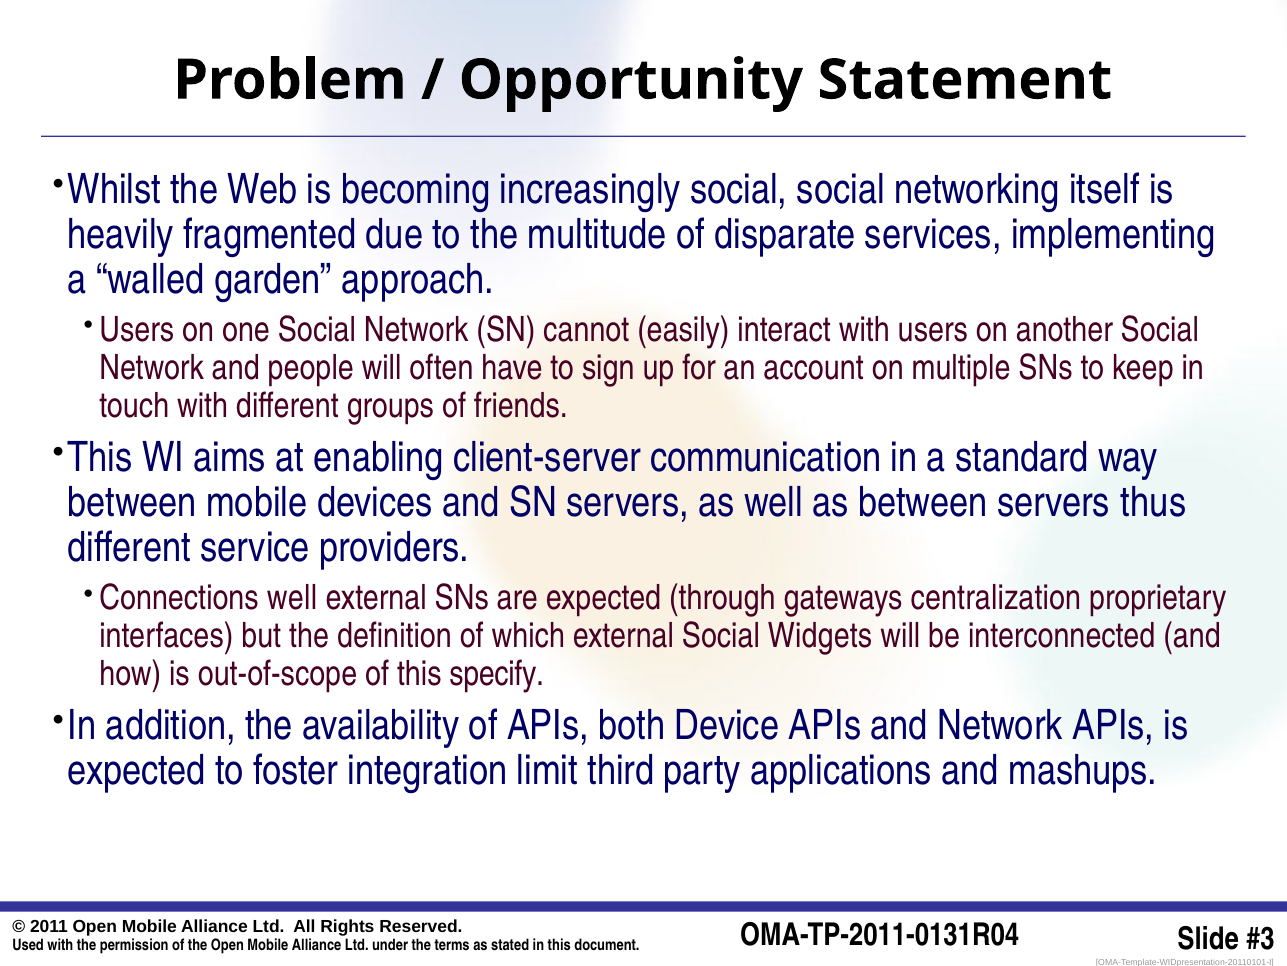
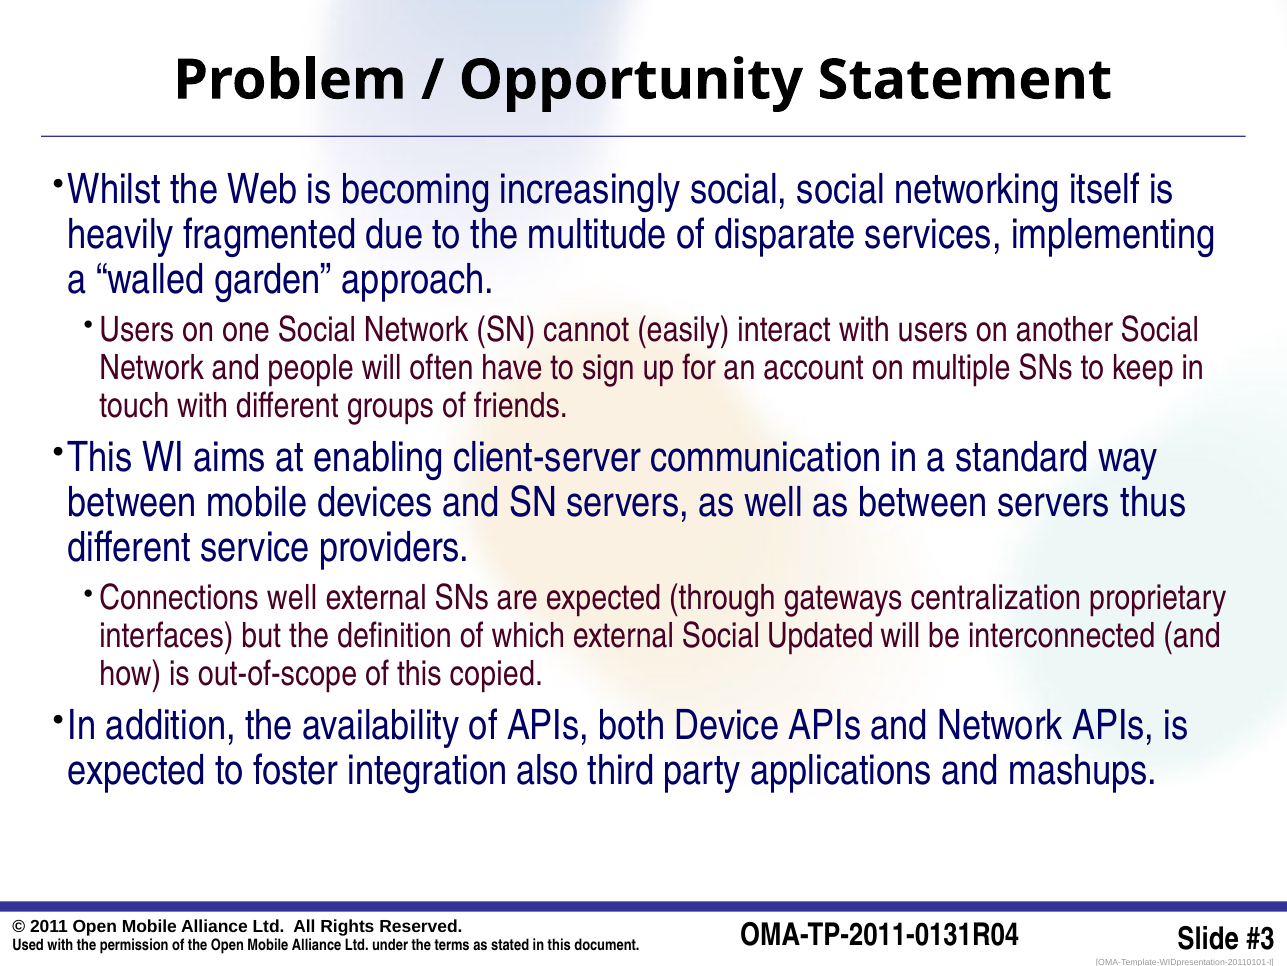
Widgets: Widgets -> Updated (820, 636)
specify: specify -> copied (496, 673)
limit: limit -> also (548, 771)
